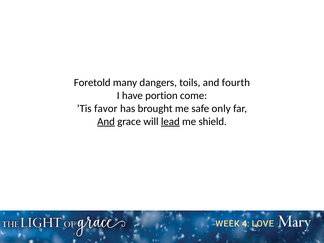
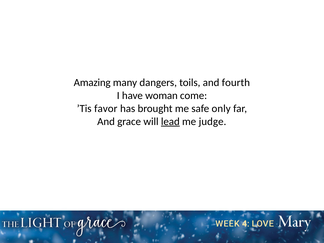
Foretold: Foretold -> Amazing (92, 83)
portion: portion -> woman (161, 96)
And underline: present -> none (106, 121)
shield: shield -> judge (213, 121)
